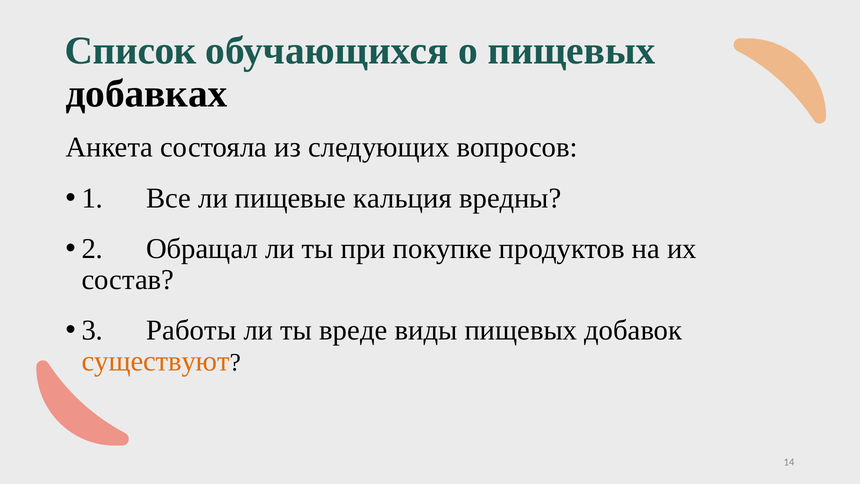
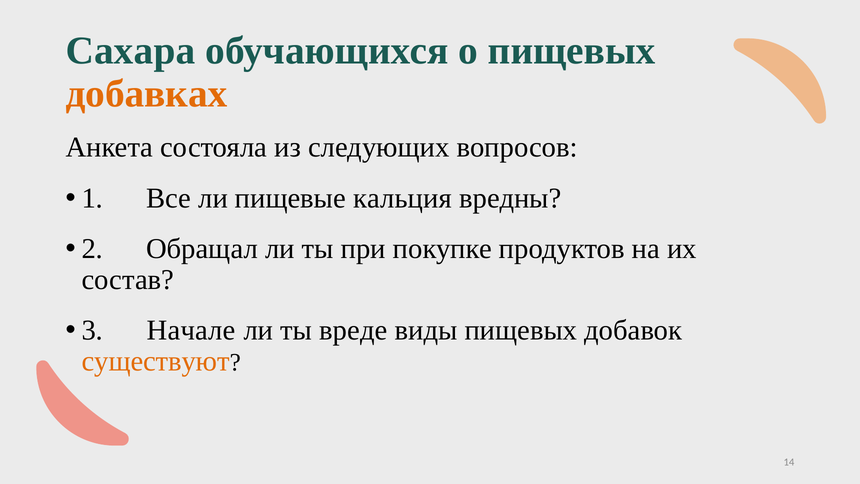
Список: Список -> Сахара (130, 51)
добавках colour: black -> orange (147, 94)
Работы: Работы -> Начале (191, 330)
